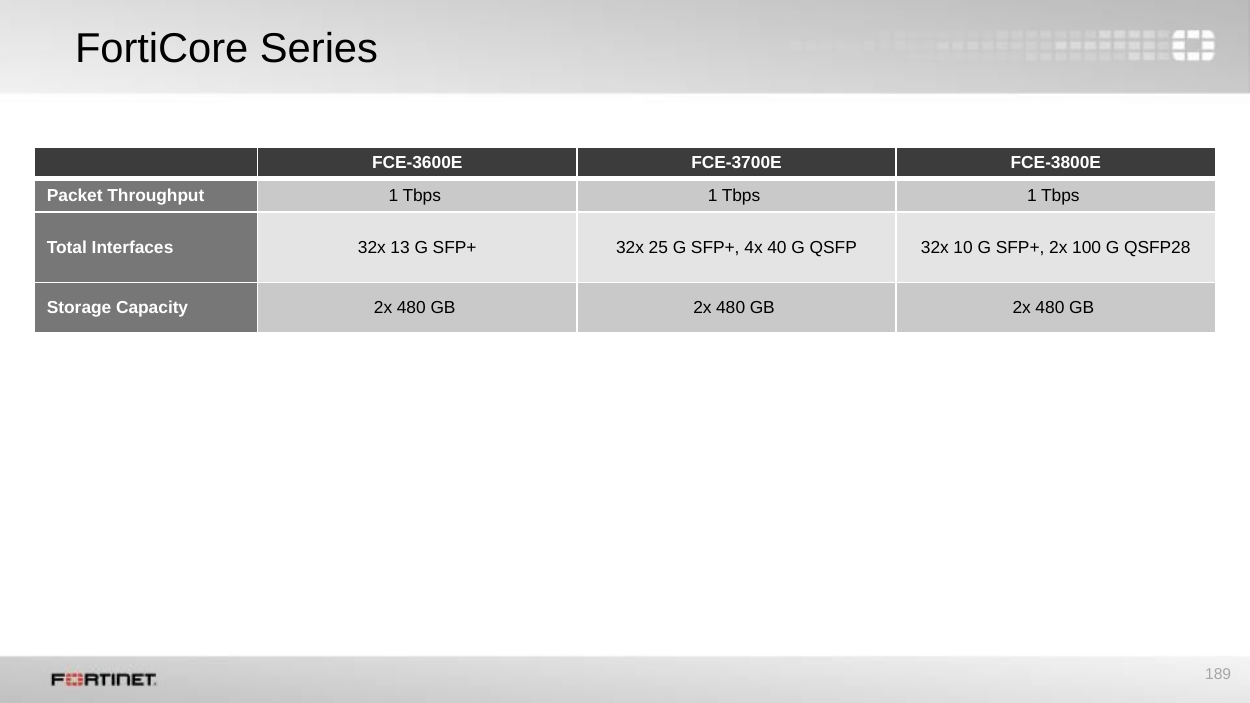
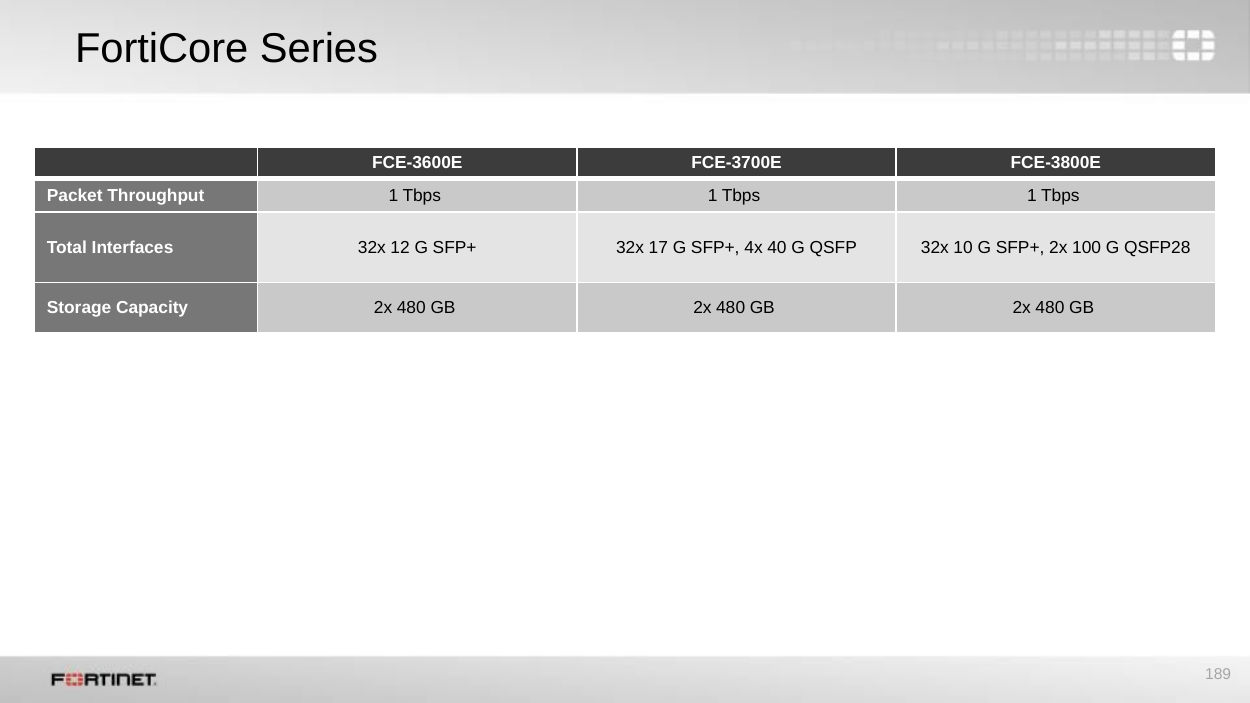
13: 13 -> 12 (400, 248)
25: 25 -> 17 (658, 248)
